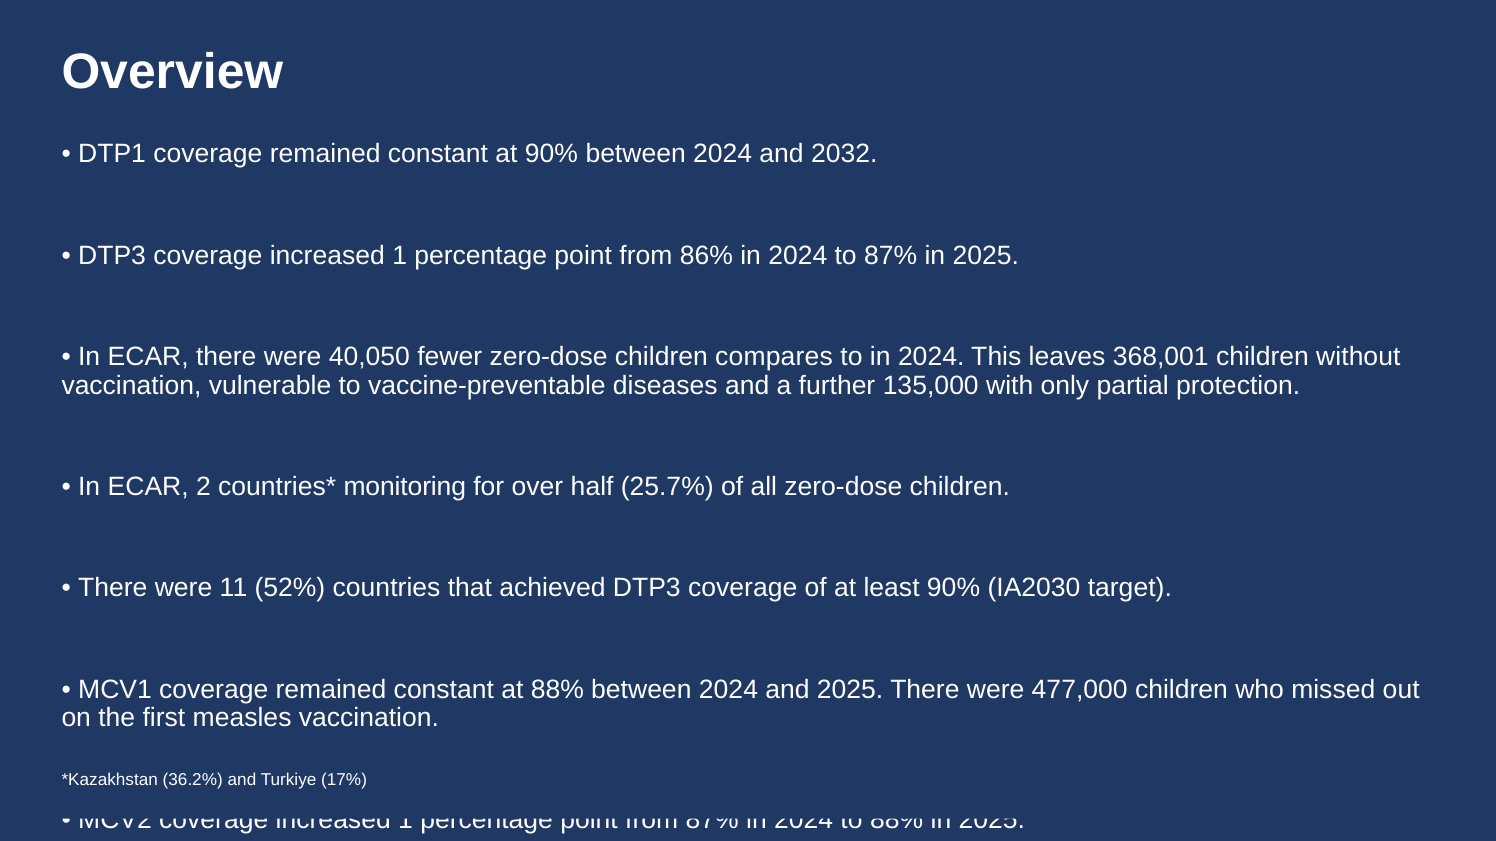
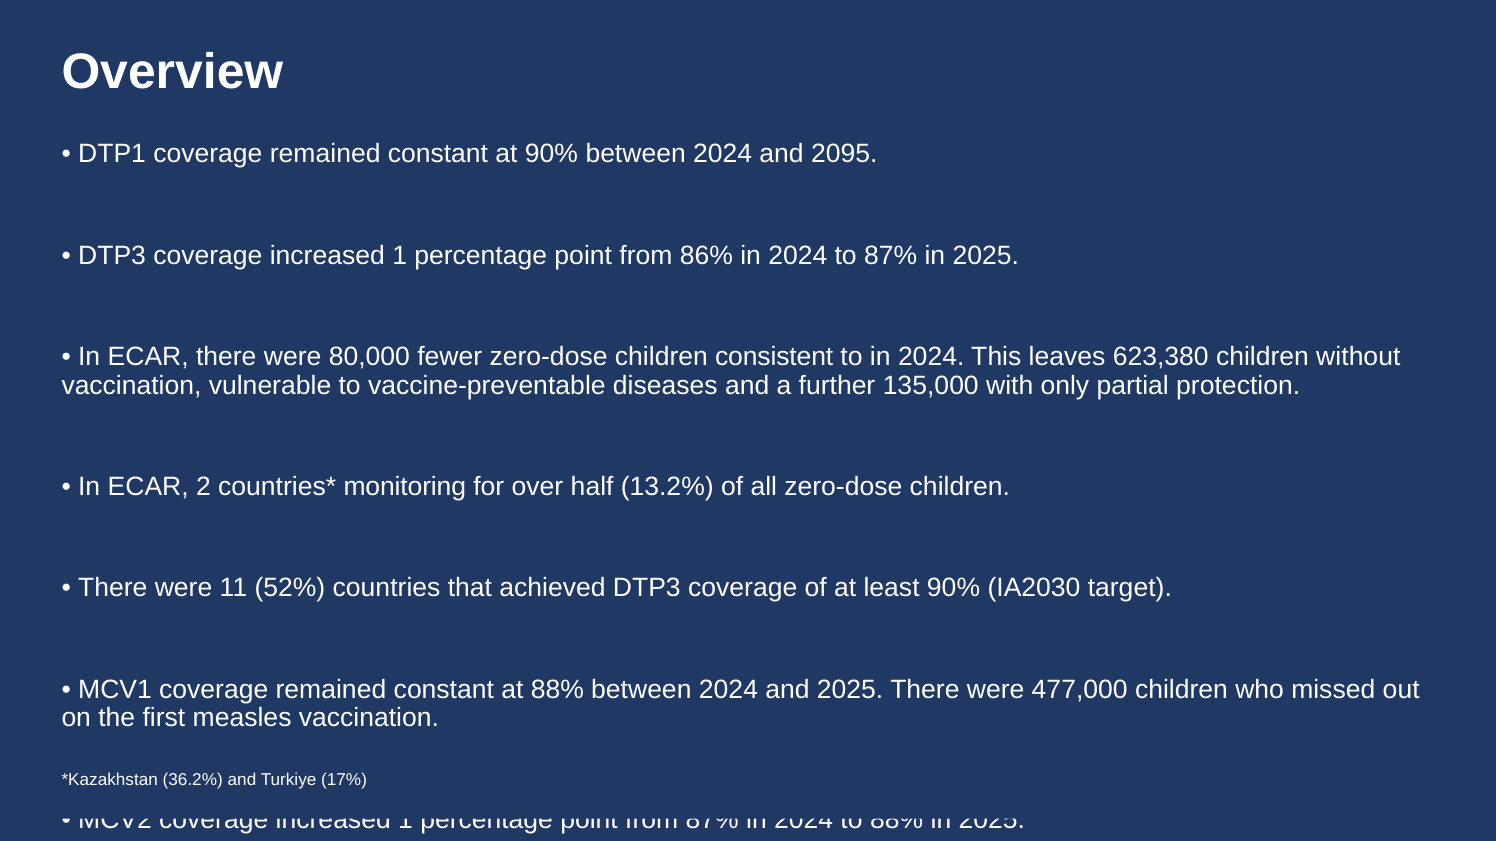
2032: 2032 -> 2095 (844, 154)
40,050: 40,050 -> 80,000 (369, 357)
compares: compares -> consistent (774, 357)
368,001: 368,001 -> 623,380 (1161, 357)
25.7%: 25.7% -> 13.2% (667, 487)
